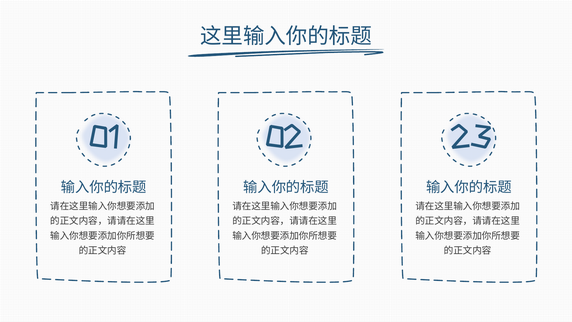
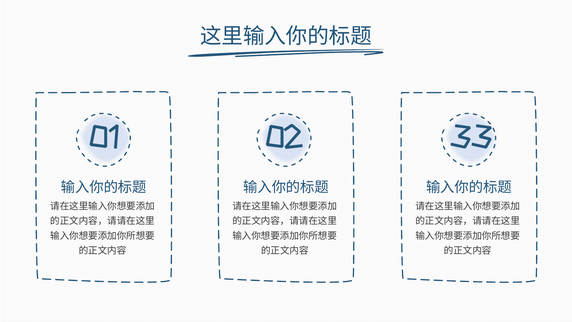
23: 23 -> 33 (472, 137)
